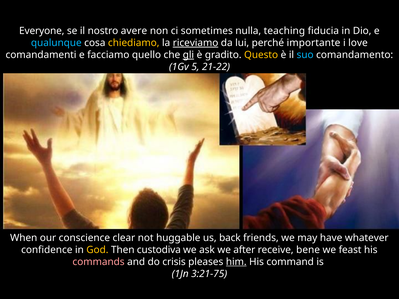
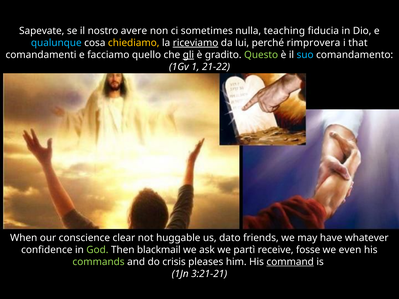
Everyone: Everyone -> Sapevate (42, 31)
importante: importante -> rimprovera (313, 43)
love: love -> that (358, 43)
Questo colour: yellow -> light green (261, 55)
5: 5 -> 1 (195, 67)
back: back -> dato (230, 238)
God colour: yellow -> light green (97, 250)
custodiva: custodiva -> blackmail (159, 250)
after: after -> partì (244, 250)
bene: bene -> fosse (308, 250)
feast: feast -> even (350, 250)
commands colour: pink -> light green (99, 262)
him underline: present -> none (236, 262)
command underline: none -> present (290, 262)
3:21-75: 3:21-75 -> 3:21-21 (209, 274)
